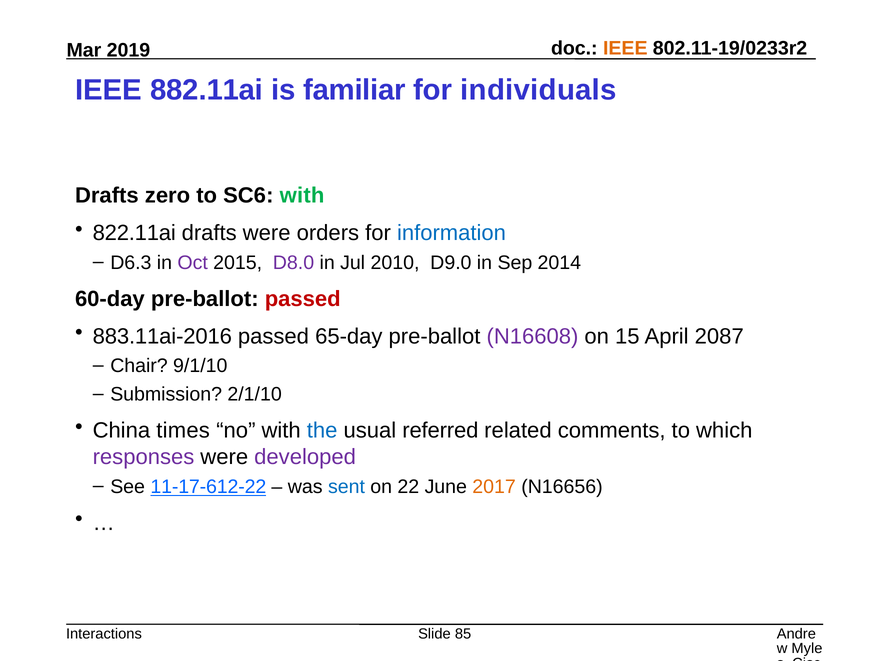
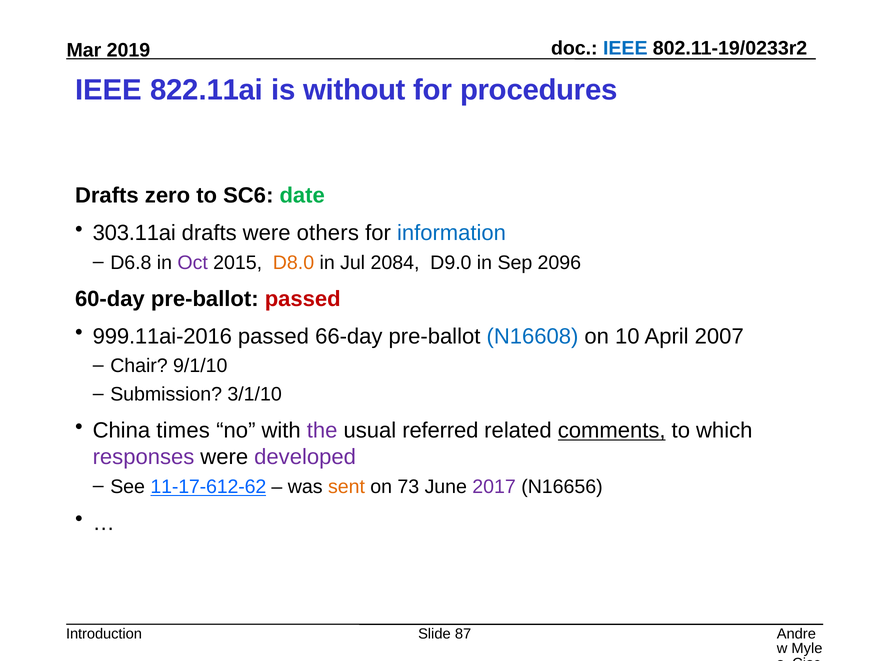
IEEE colour: orange -> blue (625, 48)
882.11ai: 882.11ai -> 822.11ai (207, 90)
familiar: familiar -> without (354, 90)
individuals: individuals -> procedures (539, 90)
SC6 with: with -> date (302, 196)
822.11ai: 822.11ai -> 303.11ai (134, 233)
orders: orders -> others (328, 233)
D6.3: D6.3 -> D6.8 (131, 263)
D8.0 colour: purple -> orange (293, 263)
2010: 2010 -> 2084 (395, 263)
2014: 2014 -> 2096 (559, 263)
883.11ai-2016: 883.11ai-2016 -> 999.11ai-2016 (162, 337)
65-day: 65-day -> 66-day (349, 337)
N16608 colour: purple -> blue (532, 337)
15: 15 -> 10 (627, 337)
2087: 2087 -> 2007 (719, 337)
2/1/10: 2/1/10 -> 3/1/10 (255, 395)
the colour: blue -> purple (322, 431)
comments underline: none -> present (612, 431)
11-17-612-22: 11-17-612-22 -> 11-17-612-62 (208, 487)
sent colour: blue -> orange (346, 487)
22: 22 -> 73 (408, 487)
2017 colour: orange -> purple (494, 487)
Interactions: Interactions -> Introduction (104, 634)
85: 85 -> 87 (463, 634)
